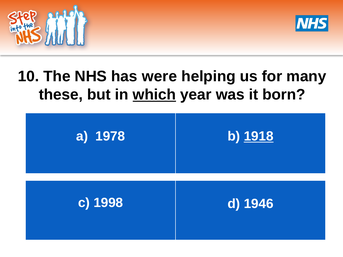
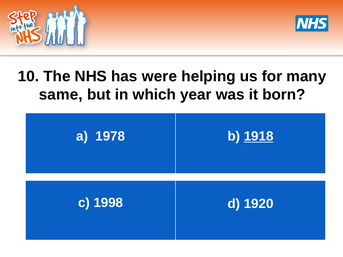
these: these -> same (61, 95)
which underline: present -> none (154, 95)
1946: 1946 -> 1920 (259, 204)
